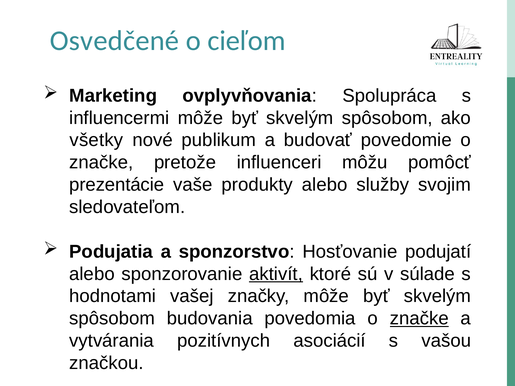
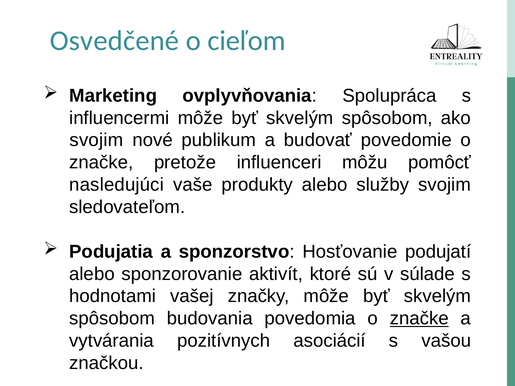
všetky: všetky -> svojim (96, 140)
prezentácie: prezentácie -> nasledujúci (117, 185)
aktivít underline: present -> none (276, 274)
